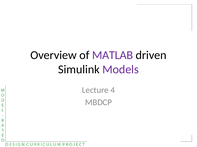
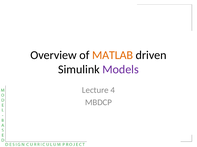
MATLAB colour: purple -> orange (113, 55)
